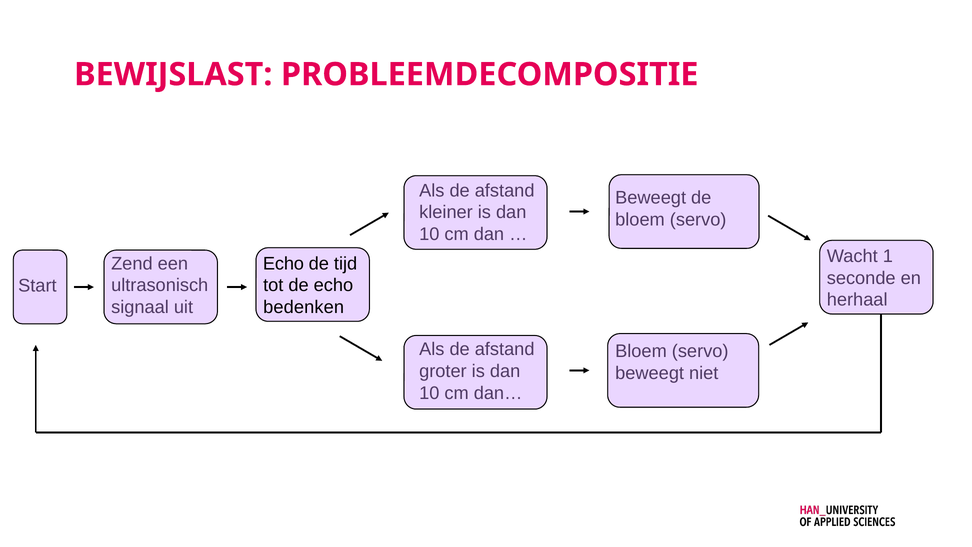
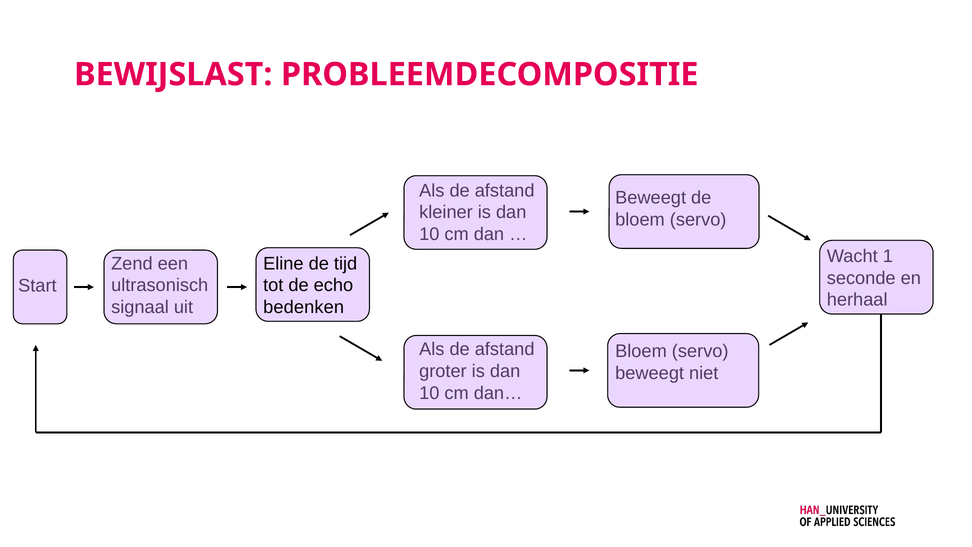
Echo: Echo -> Eline (283, 263)
